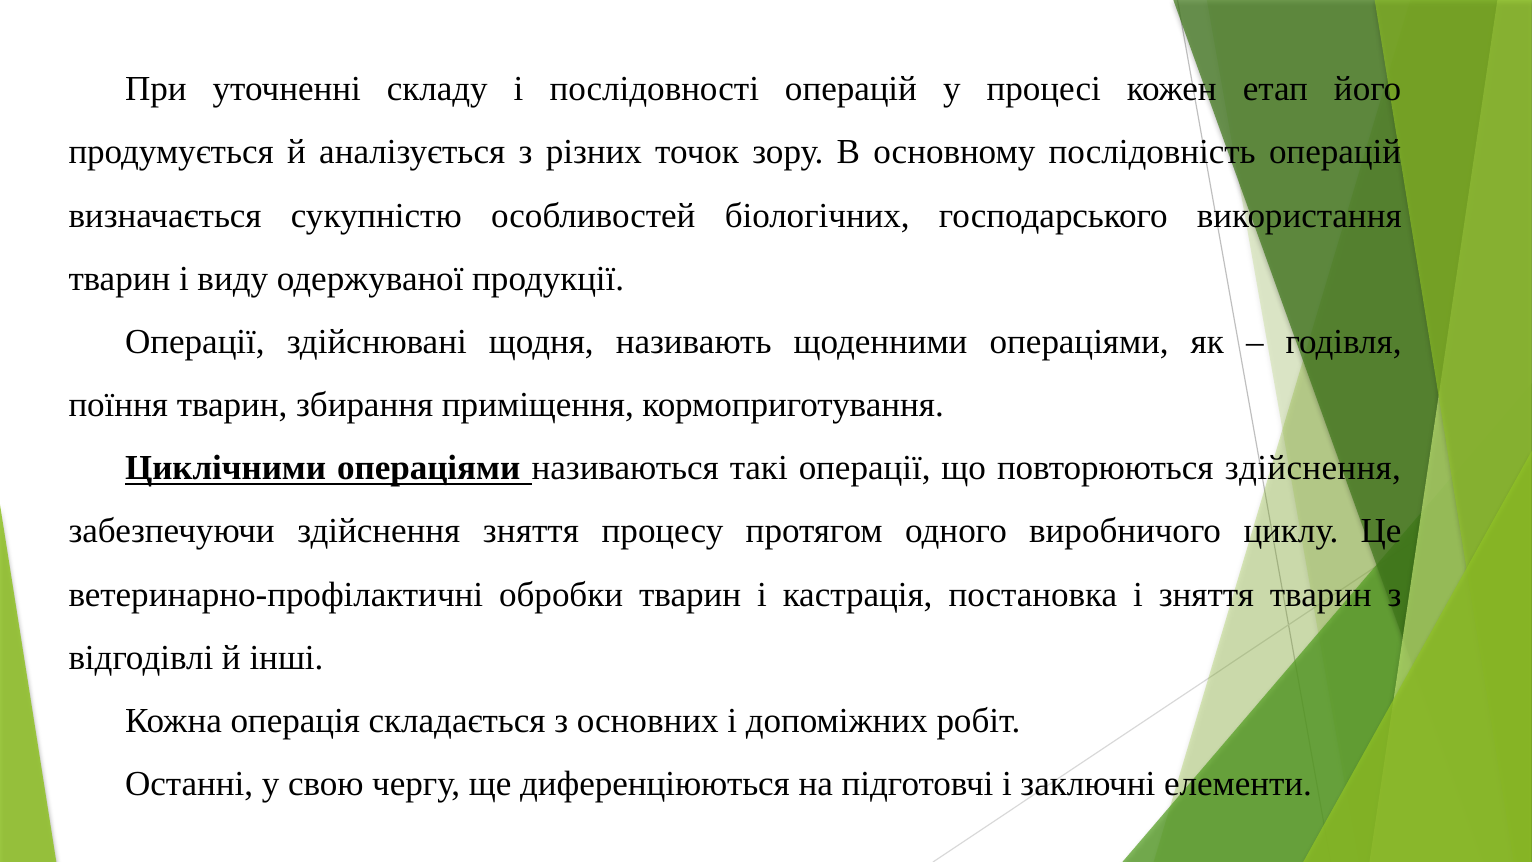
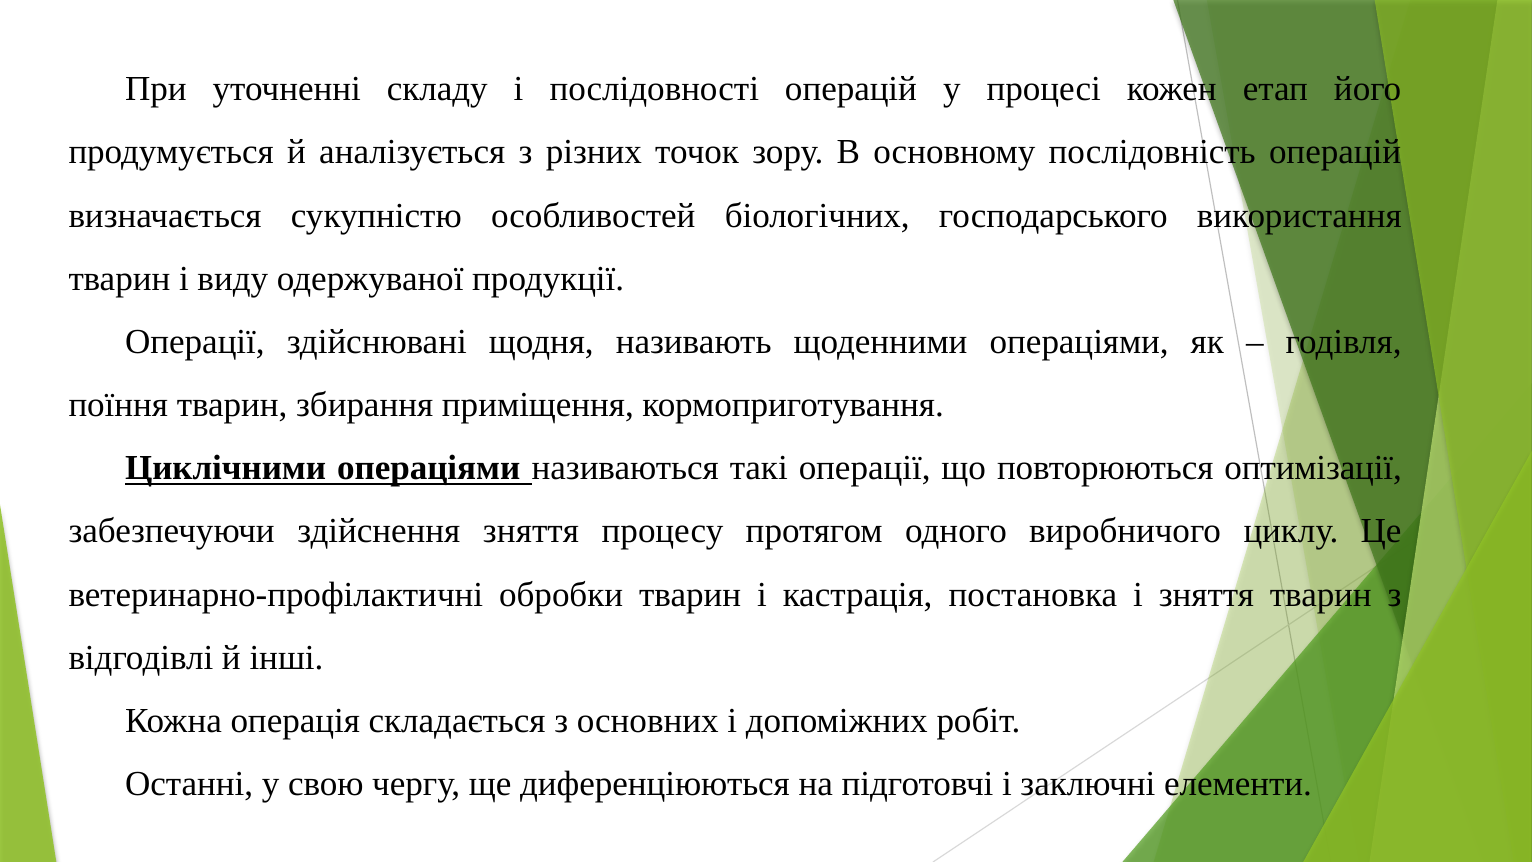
повторюються здійснення: здійснення -> оптимізації (1313, 468)
